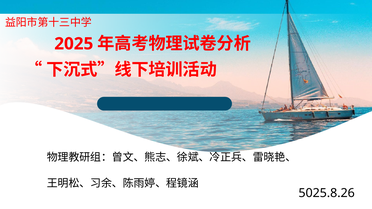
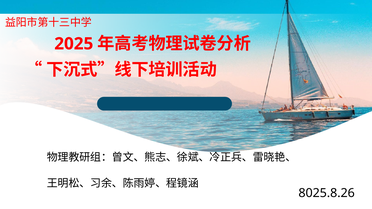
5025.8.26: 5025.8.26 -> 8025.8.26 (327, 193)
